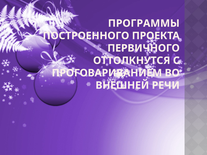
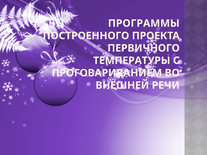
ОТТОЛКНУТСЯ: ОТТОЛКНУТСЯ -> ТЕМПЕРАТУРЫ (132, 61)
